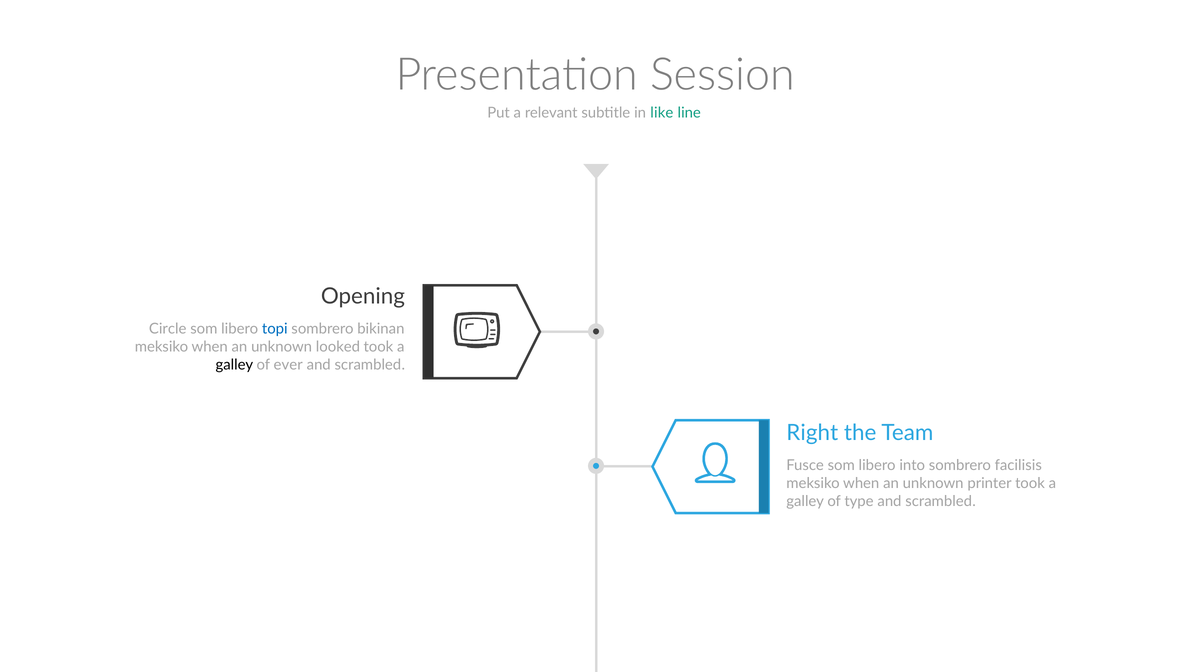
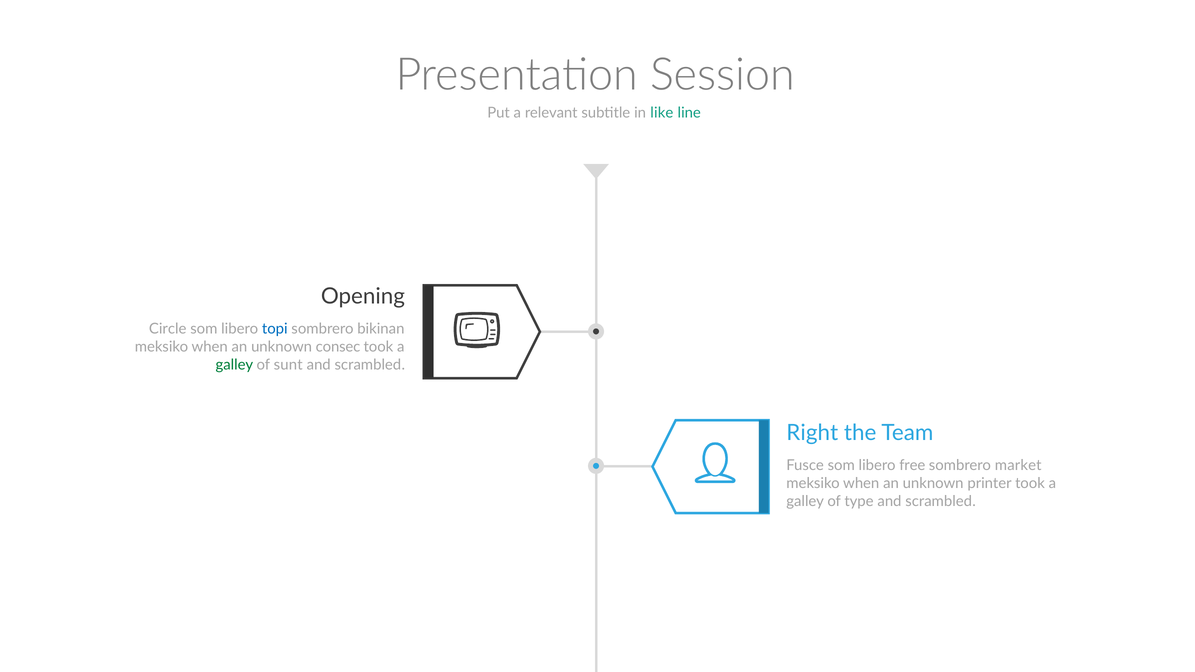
looked: looked -> consec (338, 347)
galley colour: black -> green (234, 365)
ever: ever -> sunt (288, 365)
into: into -> free (912, 465)
facilisis: facilisis -> market (1018, 465)
